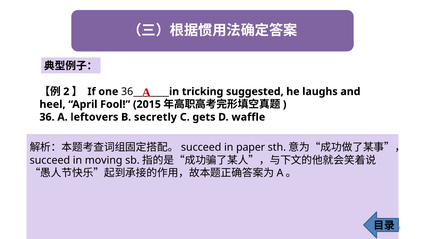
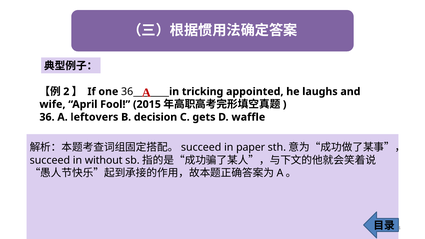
suggested: suggested -> appointed (255, 92)
heel: heel -> wife (52, 104)
secretly: secretly -> decision (156, 117)
moving: moving -> without (104, 160)
